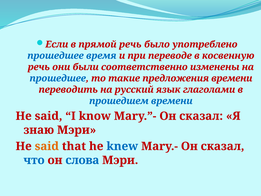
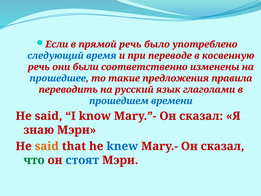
прошедшее: прошедшее -> следующий (56, 56)
предложения времени: времени -> правила (232, 78)
что colour: blue -> green (34, 160)
слова: слова -> стоят (82, 160)
